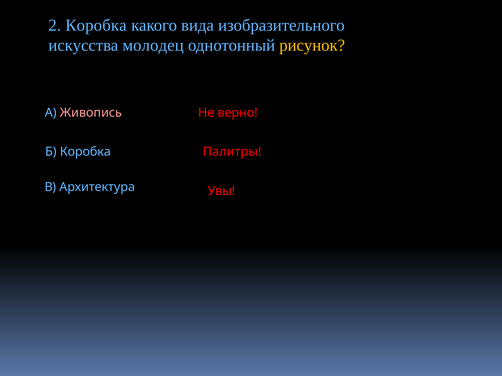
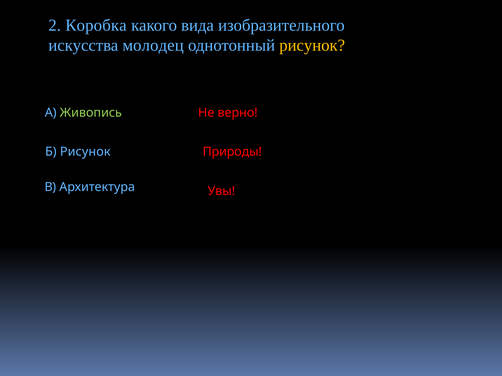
Живопись colour: pink -> light green (91, 113)
Б Коробка: Коробка -> Рисунок (85, 152)
Палитры: Палитры -> Природы (232, 152)
